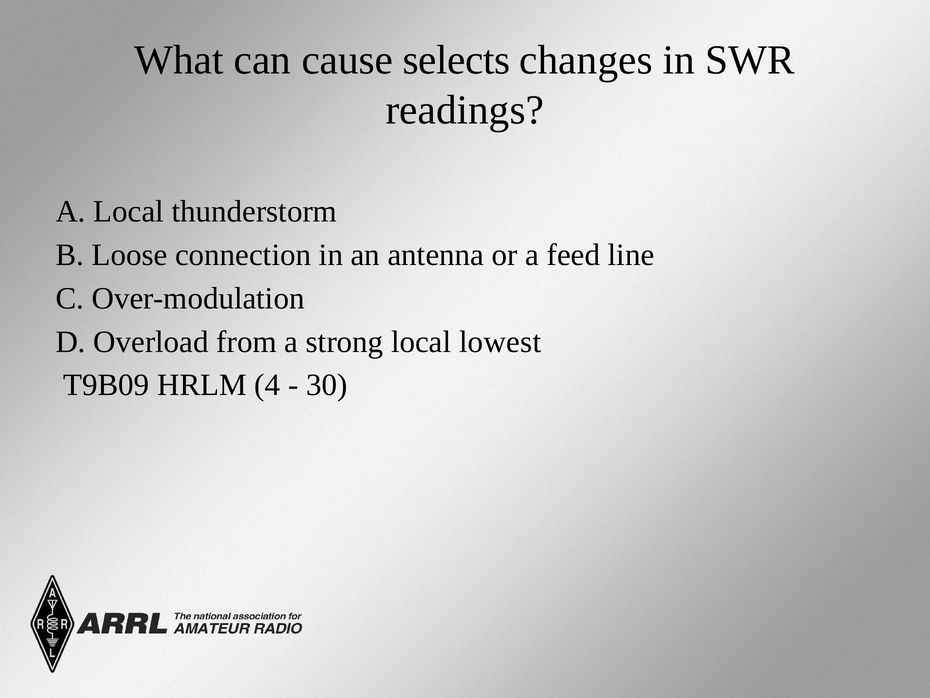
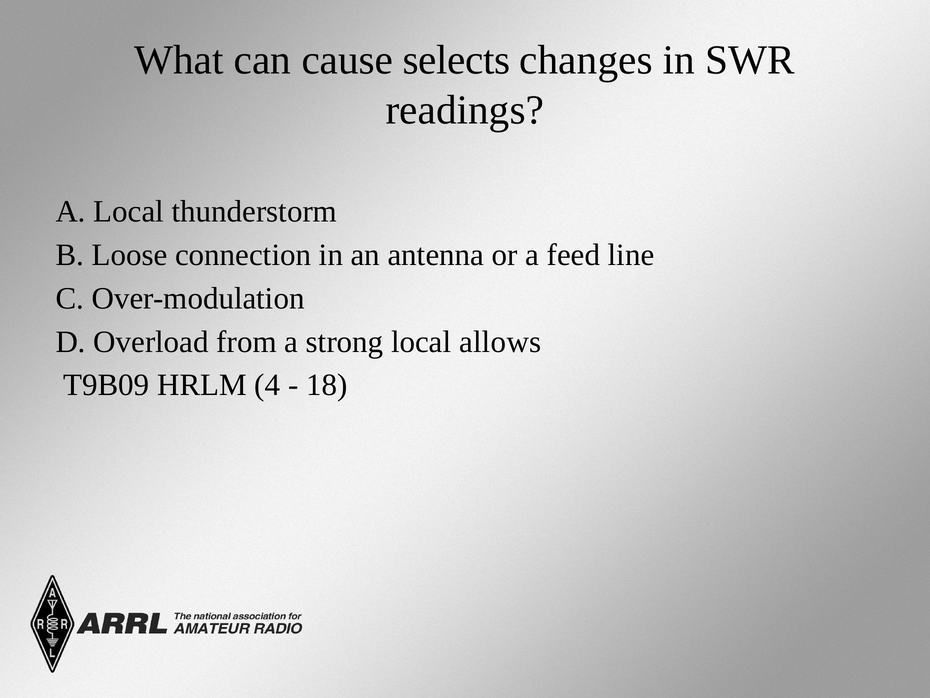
lowest: lowest -> allows (500, 342)
30: 30 -> 18 (327, 385)
